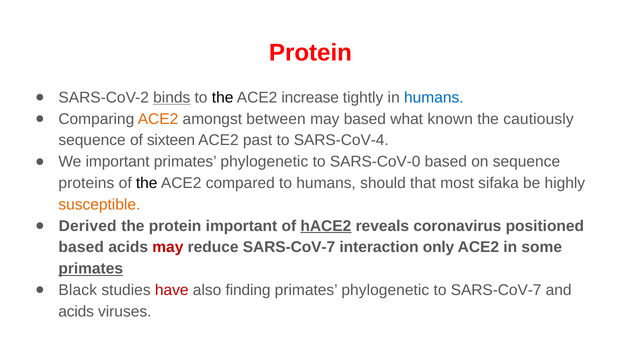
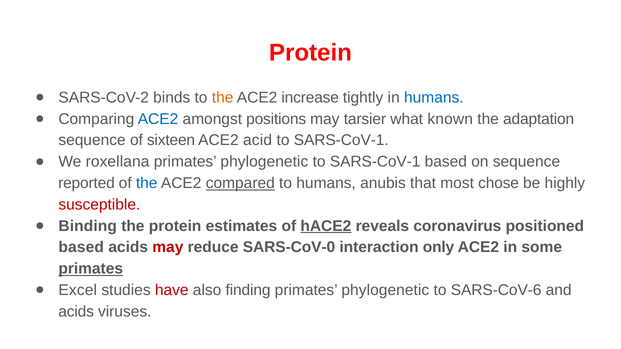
binds underline: present -> none (172, 98)
the colour: black -> orange (223, 98)
ACE2 colour: orange -> blue (158, 119)
between: between -> positions (276, 119)
may based: based -> tarsier (365, 119)
cautiously: cautiously -> adaptation (539, 119)
past: past -> acid (258, 140)
SARS-CoV-4: SARS-CoV-4 -> SARS-CoV-1 (341, 140)
We important: important -> roxellana (118, 162)
SARS-CoV-0: SARS-CoV-0 -> SARS-CoV-1 (375, 162)
proteins: proteins -> reported (86, 183)
the colour: black -> blue (147, 183)
compared underline: none -> present (240, 183)
should: should -> anubis (383, 183)
sifaka: sifaka -> chose (499, 183)
susceptible colour: orange -> red (99, 205)
Derived: Derived -> Binding (88, 226)
protein important: important -> estimates (241, 226)
reduce SARS-CoV-7: SARS-CoV-7 -> SARS-CoV-0 (289, 248)
Black: Black -> Excel (78, 290)
to SARS-CoV-7: SARS-CoV-7 -> SARS-CoV-6 (496, 290)
